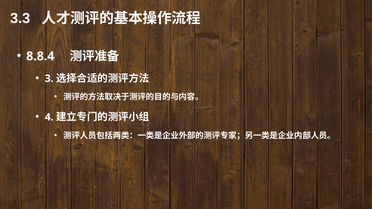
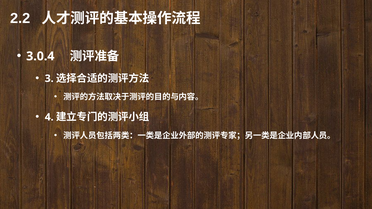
3.3: 3.3 -> 2.2 (20, 18)
8.8.4: 8.8.4 -> 3.0.4 (40, 56)
